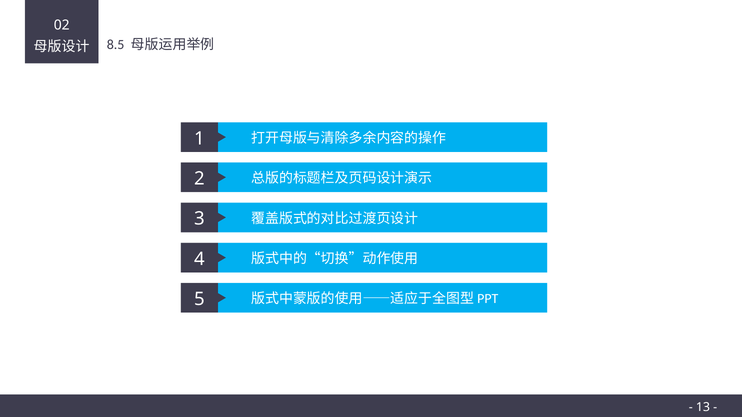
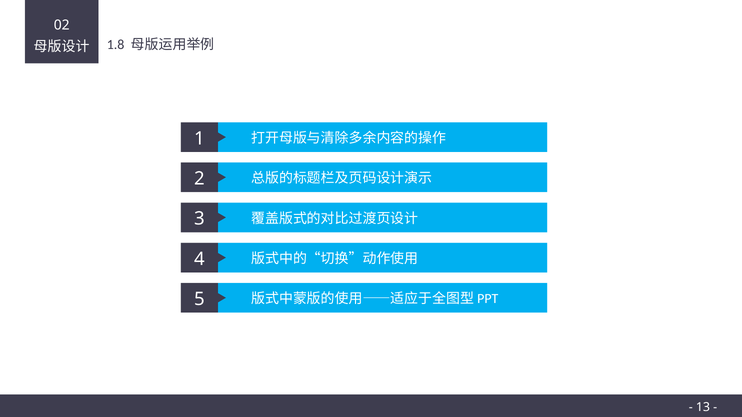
8.5: 8.5 -> 1.8 (116, 45)
